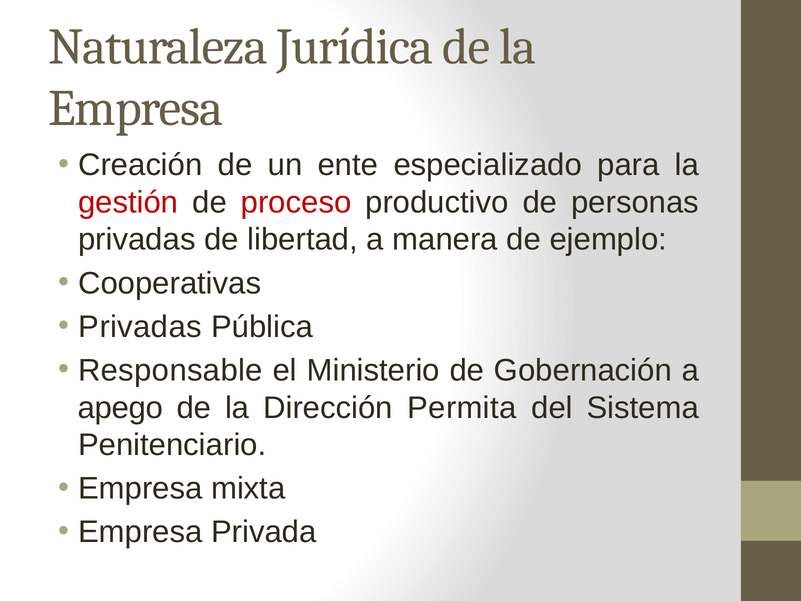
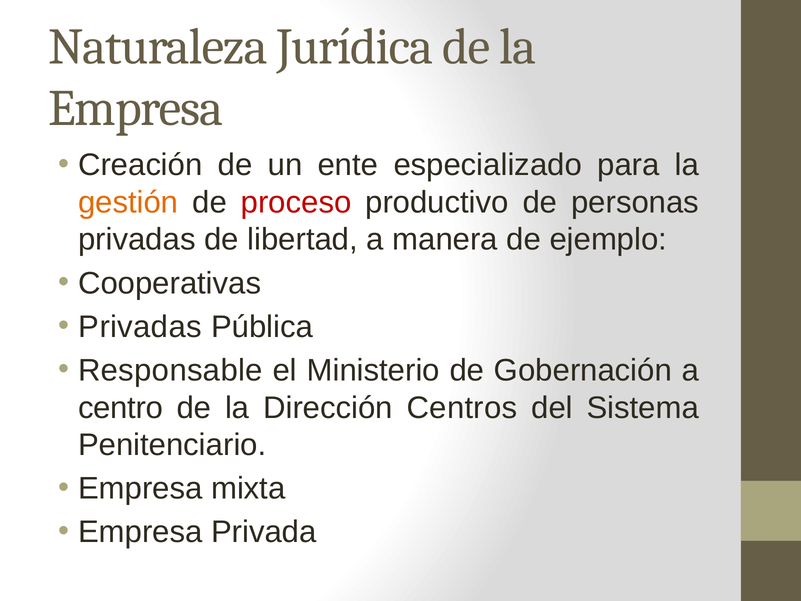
gestión colour: red -> orange (128, 202)
apego: apego -> centro (121, 408)
Permita: Permita -> Centros (462, 408)
